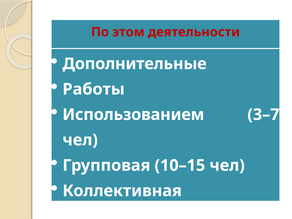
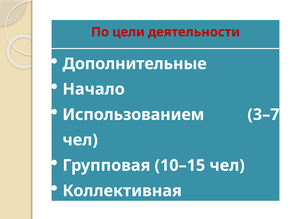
этом: этом -> цели (129, 32)
Работы: Работы -> Начало (94, 89)
